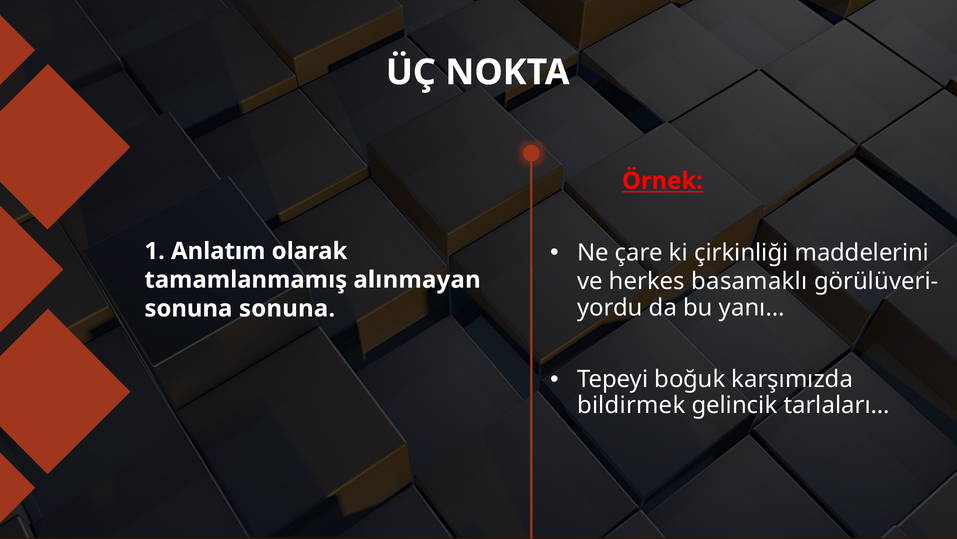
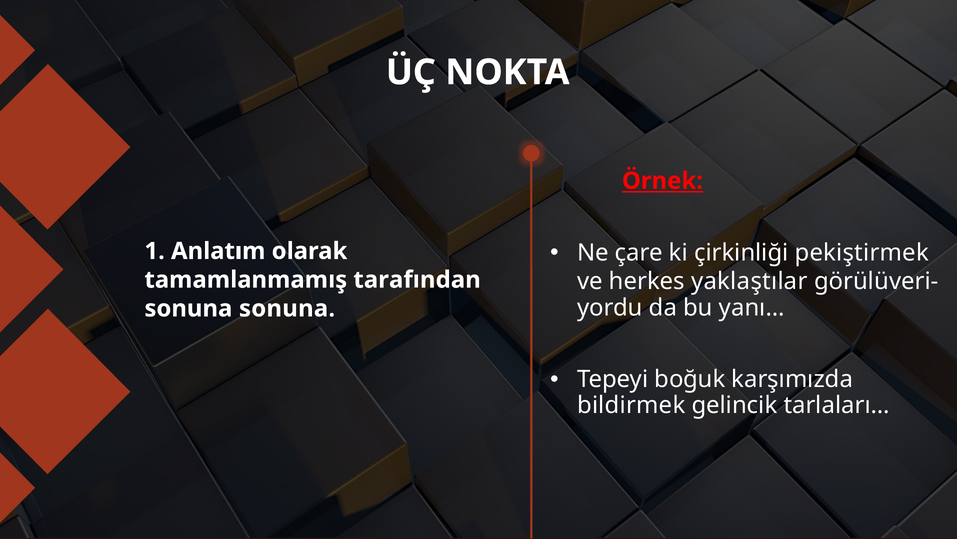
maddelerini: maddelerini -> pekiştirmek (862, 252)
basamaklı: basamaklı -> yaklaştılar (749, 281)
alınmayan: alınmayan -> tarafından (417, 279)
